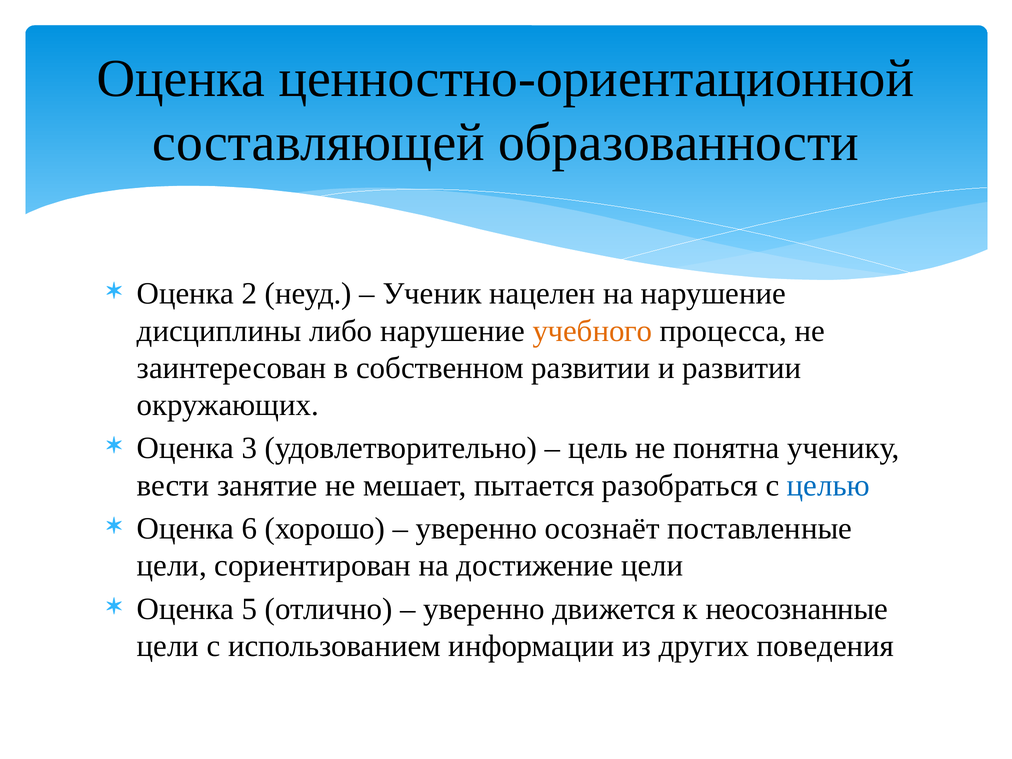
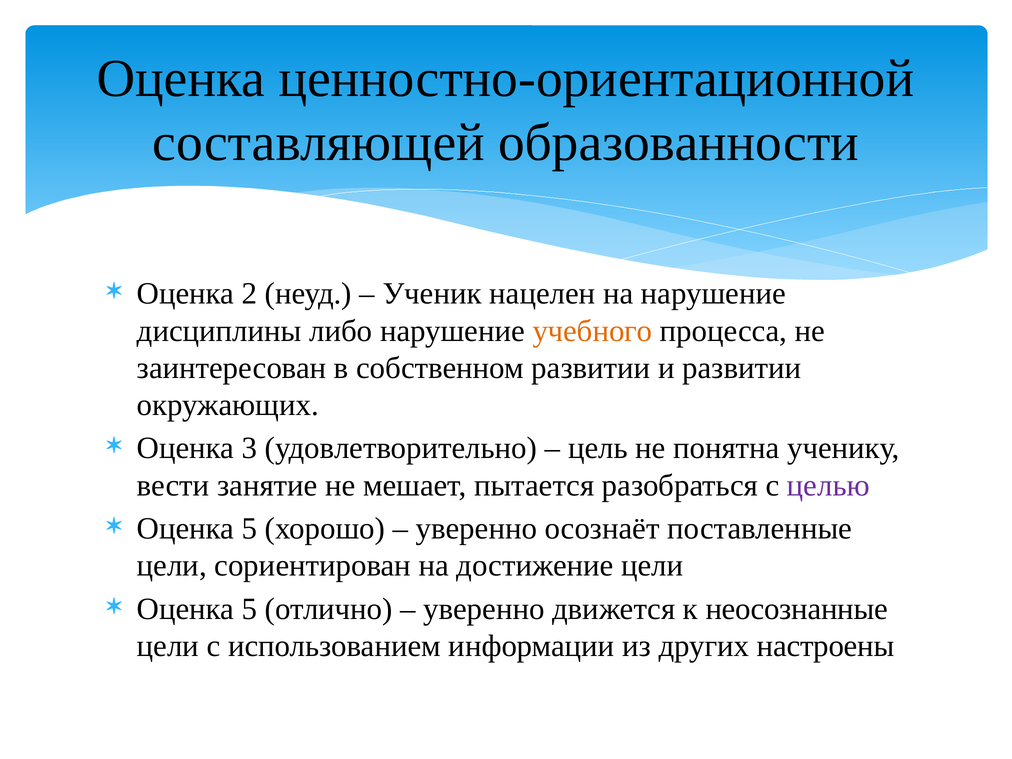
целью colour: blue -> purple (828, 485)
6: 6 -> 5 (250, 529)
поведения: поведения -> настроены (826, 646)
